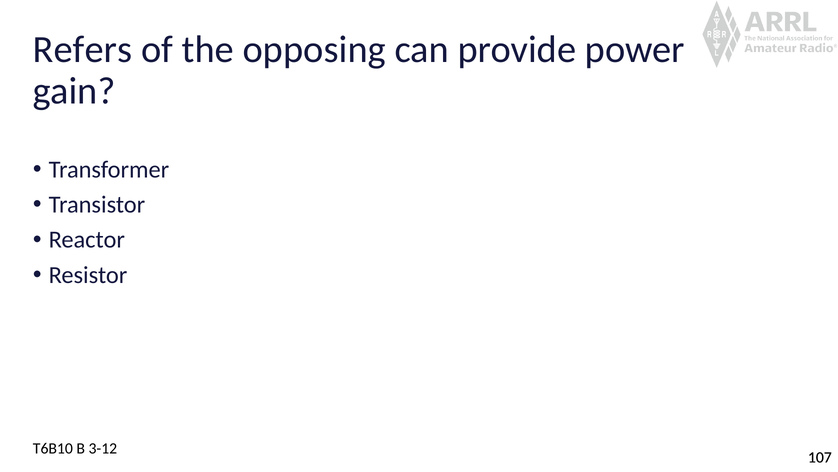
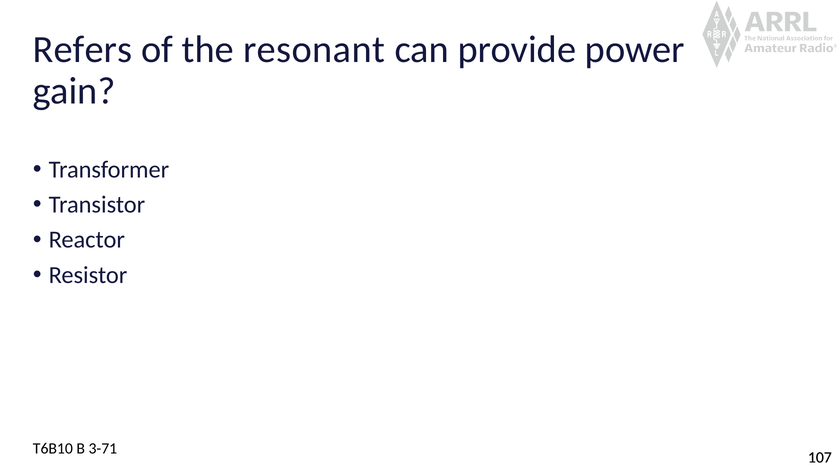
opposing: opposing -> resonant (314, 50)
3-12: 3-12 -> 3-71 (103, 448)
